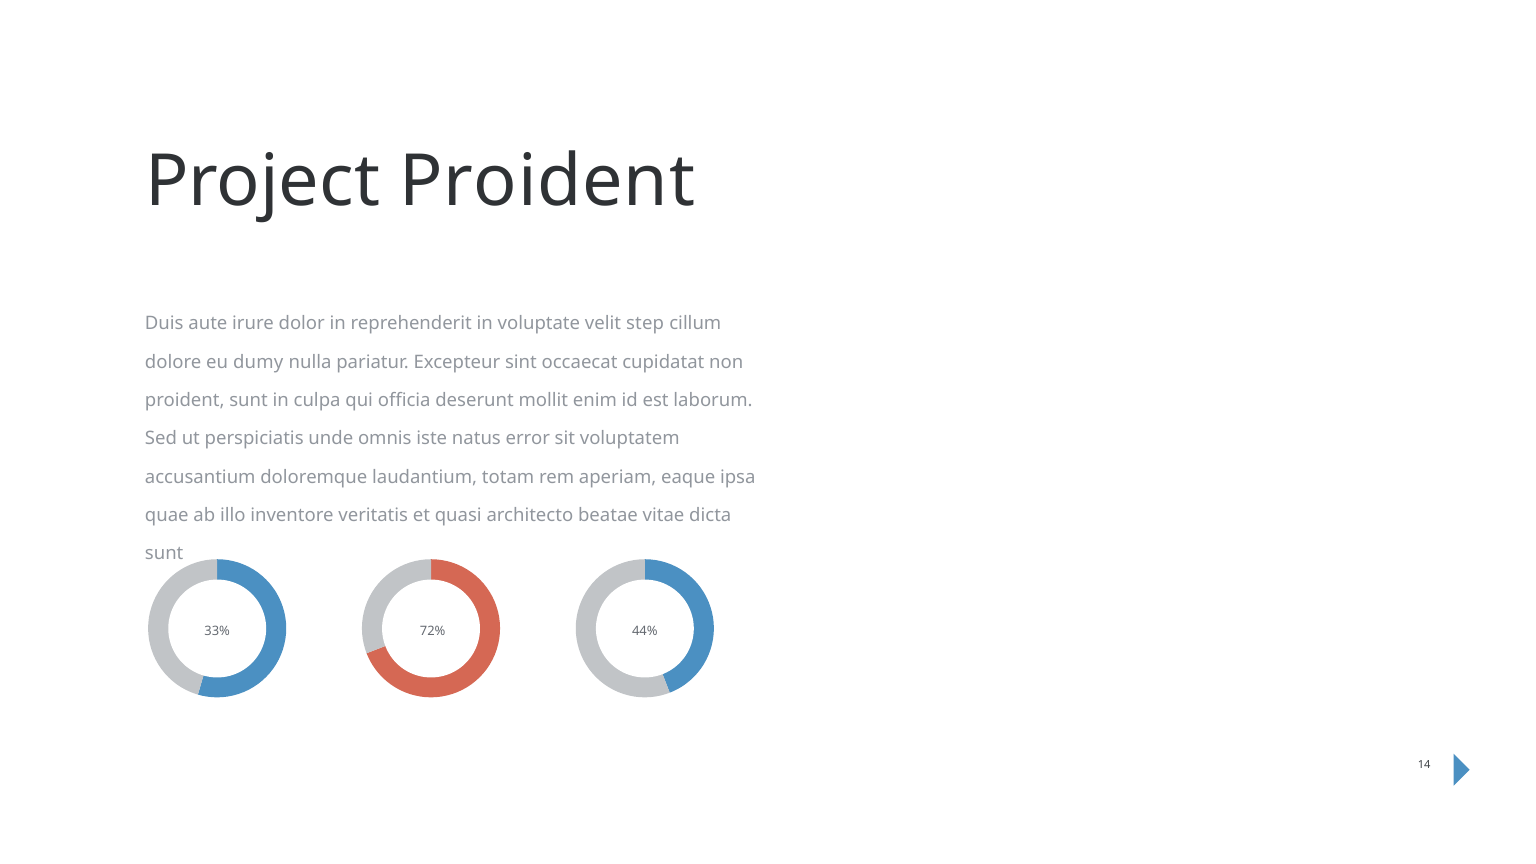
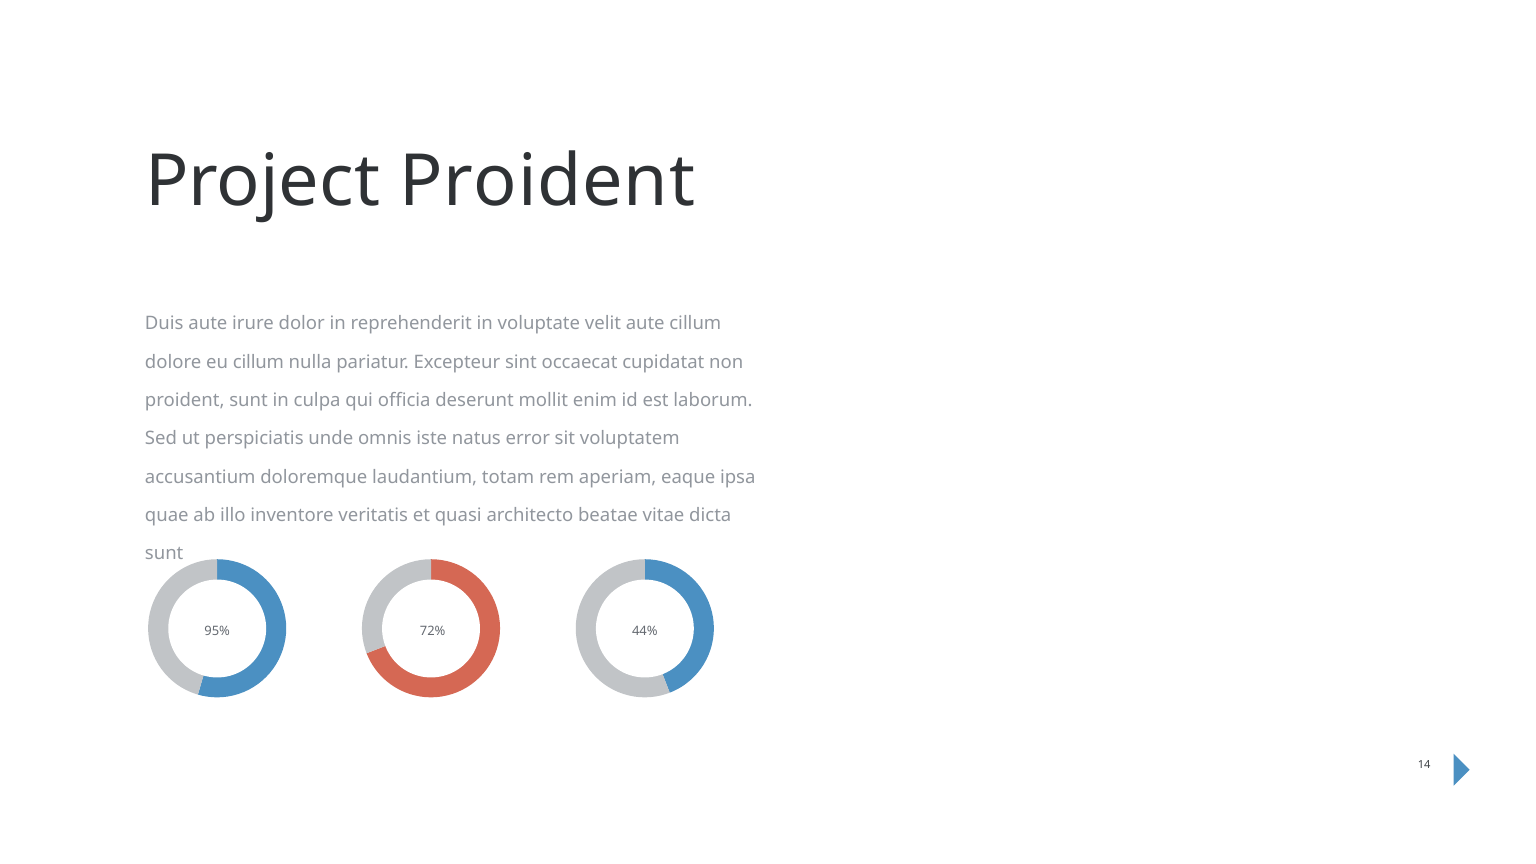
velit step: step -> aute (645, 324)
eu dumy: dumy -> cillum (258, 362)
33%: 33% -> 95% (217, 632)
